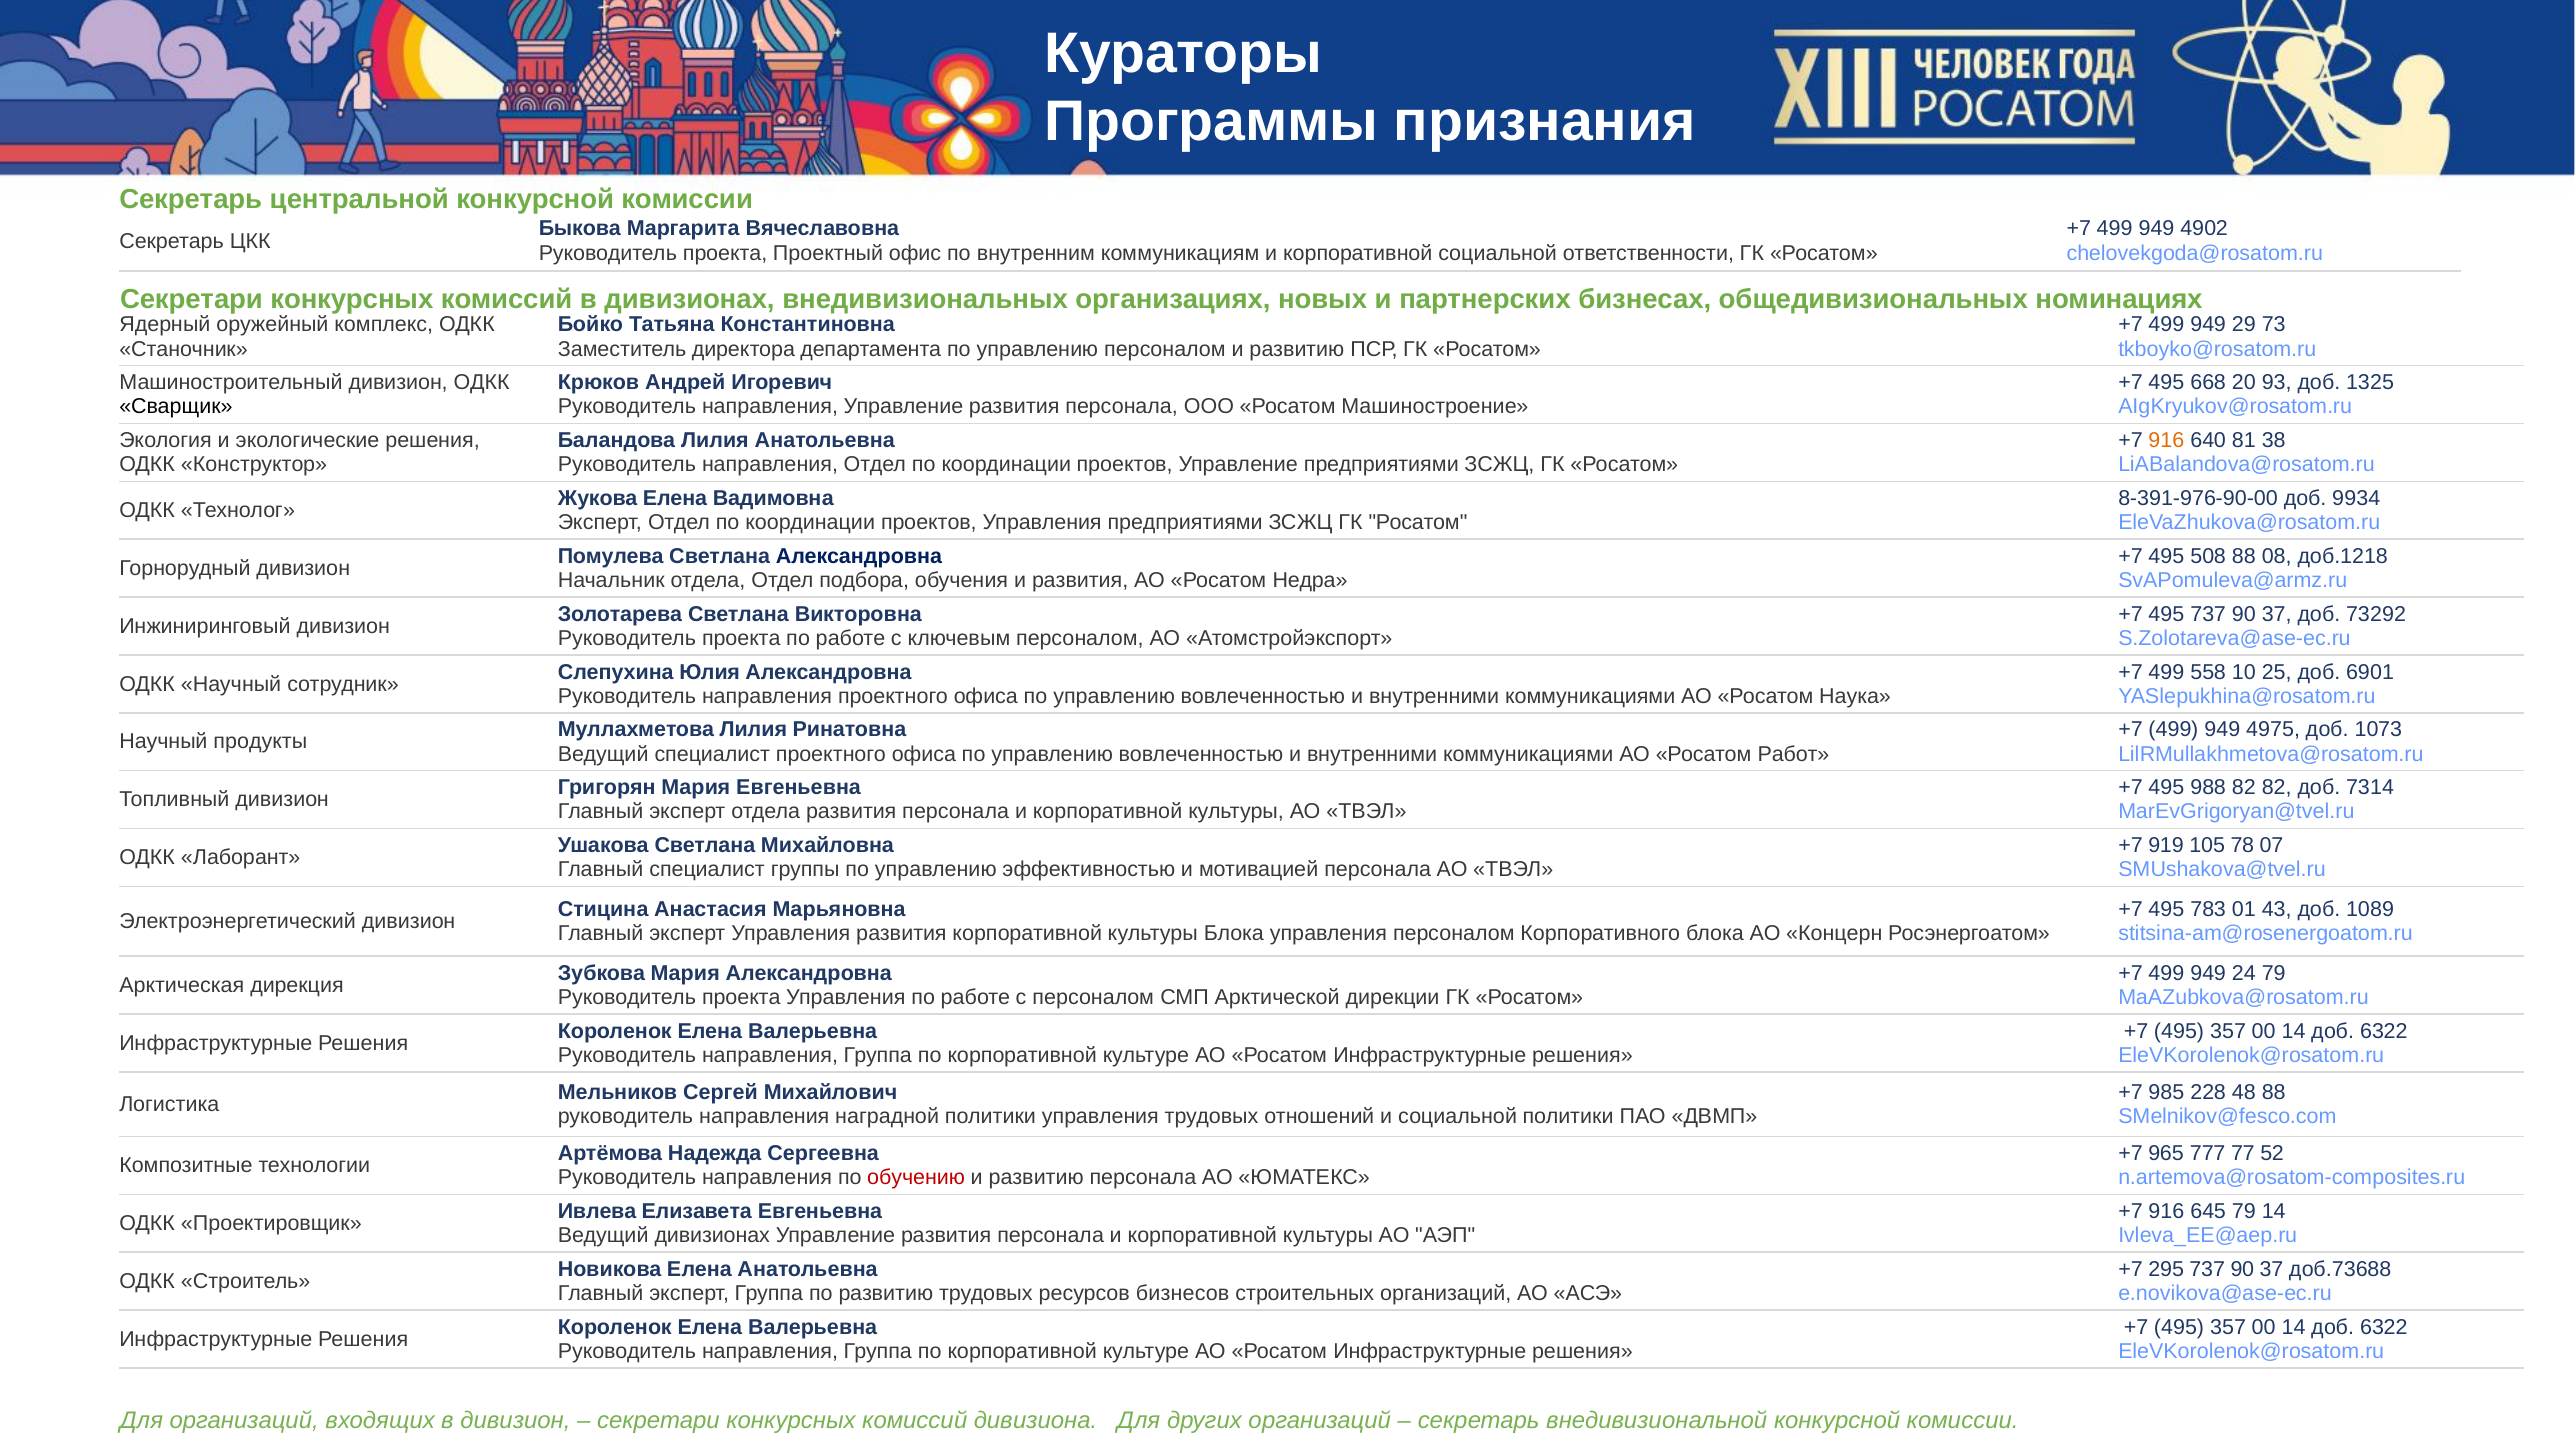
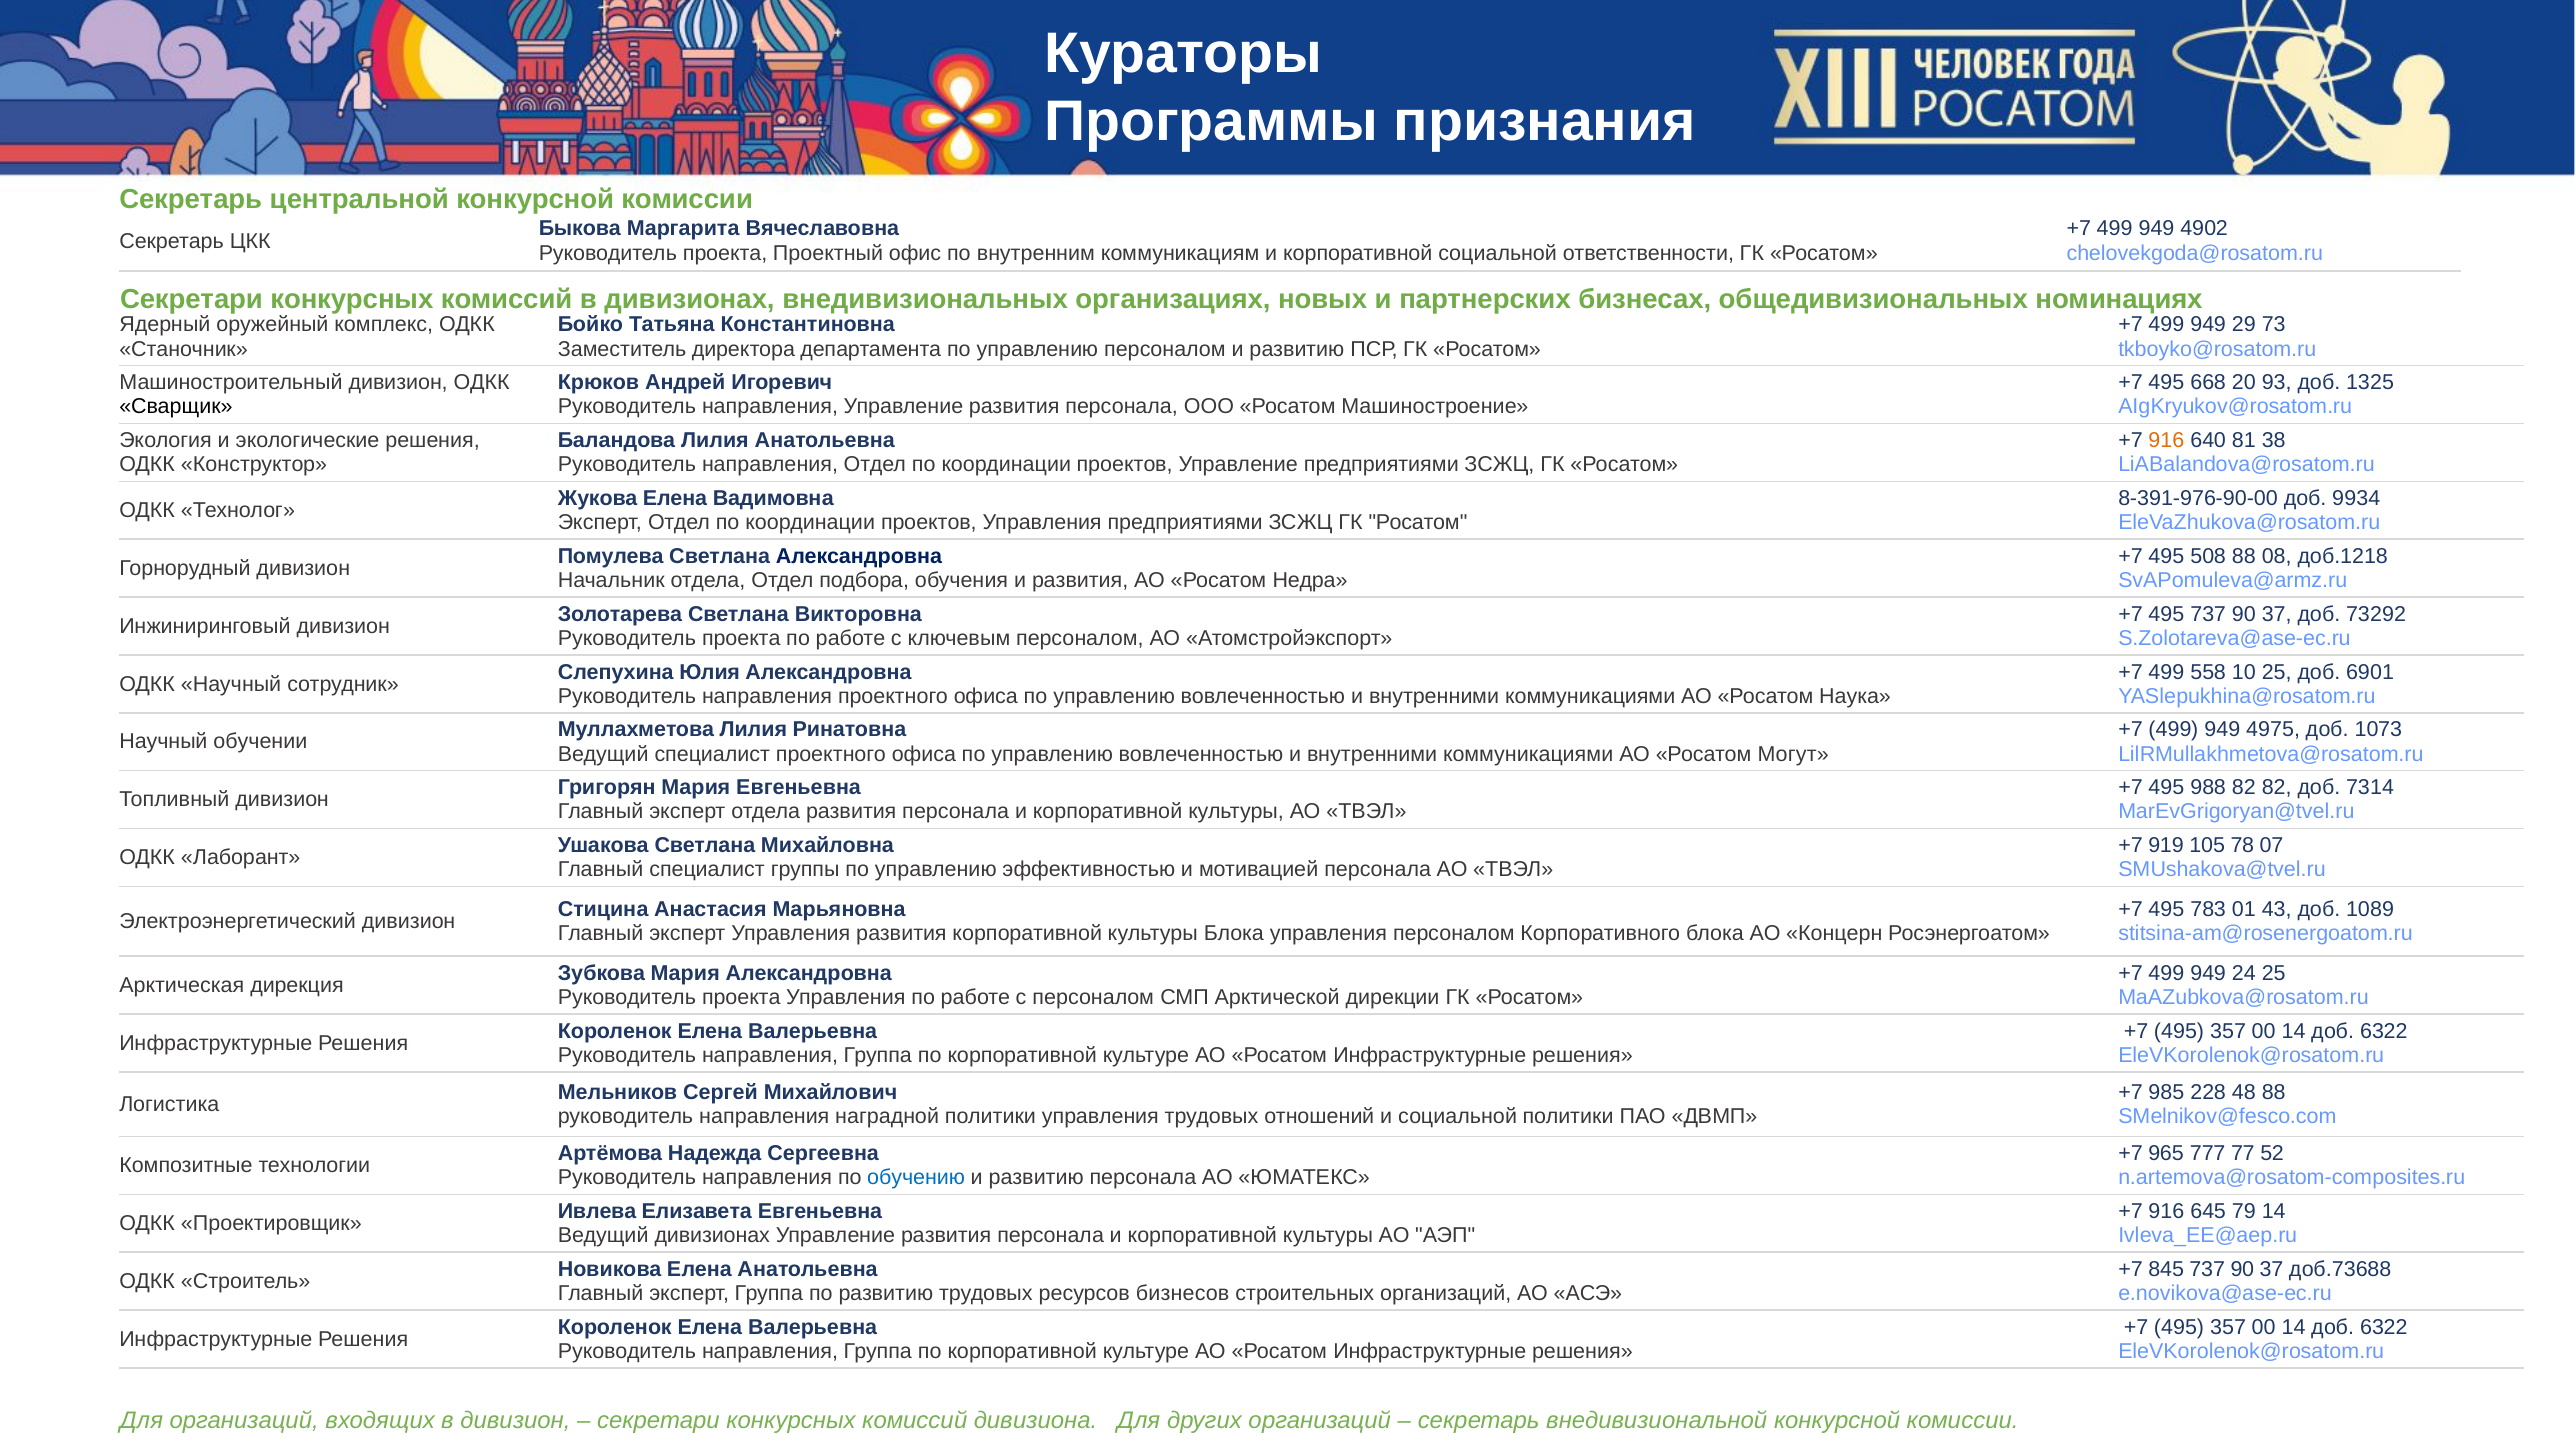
продукты: продукты -> обучении (260, 742)
Работ: Работ -> Могут (1793, 754)
24 79: 79 -> 25 (2274, 973)
обучению colour: red -> blue (916, 1178)
295: 295 -> 845 (2166, 1269)
